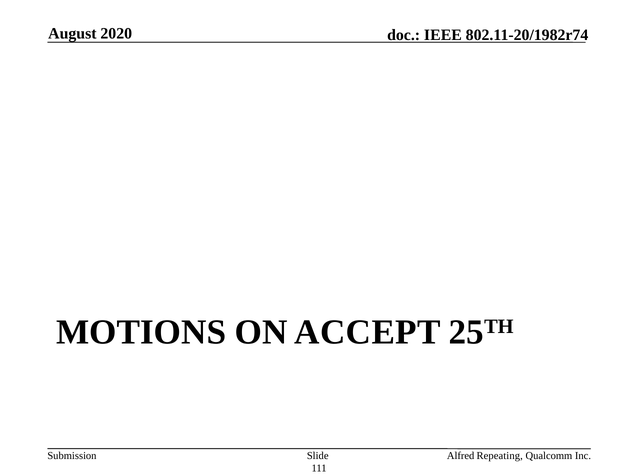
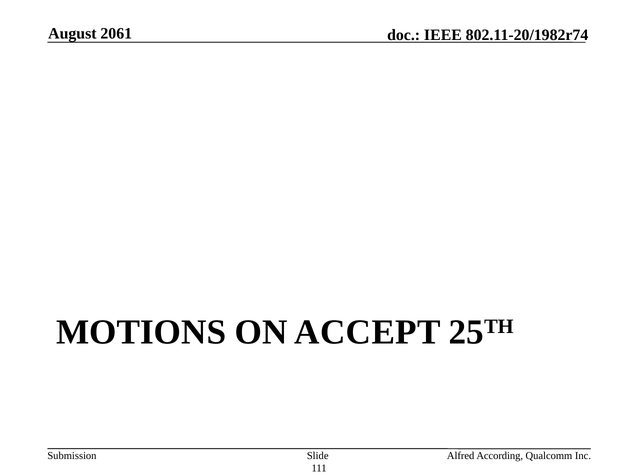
2020: 2020 -> 2061 (116, 34)
Repeating: Repeating -> According (500, 455)
